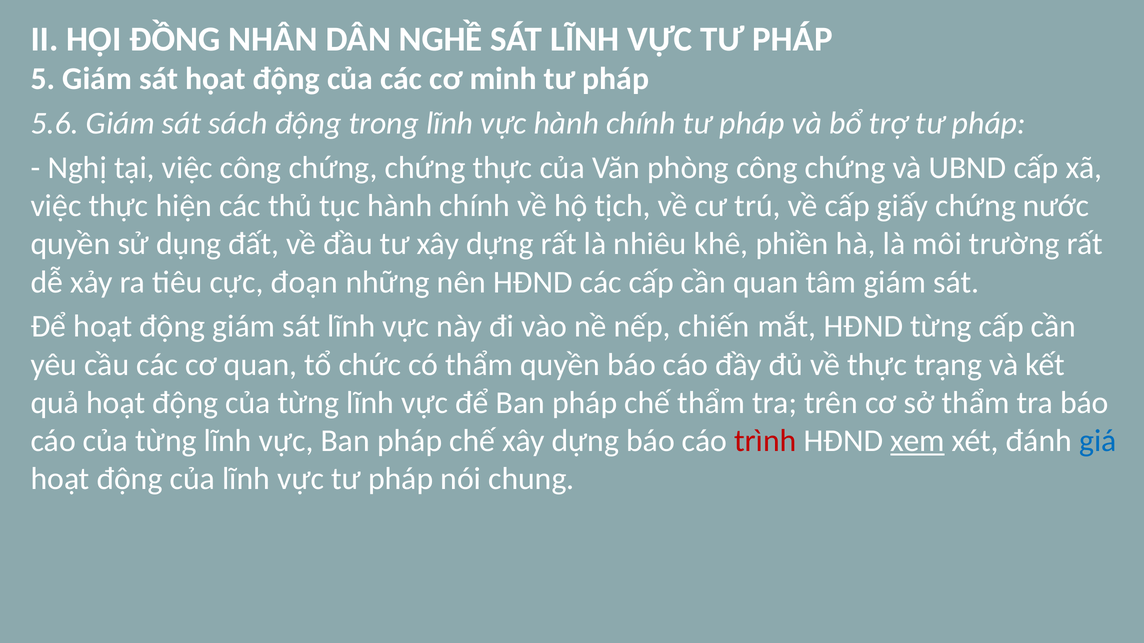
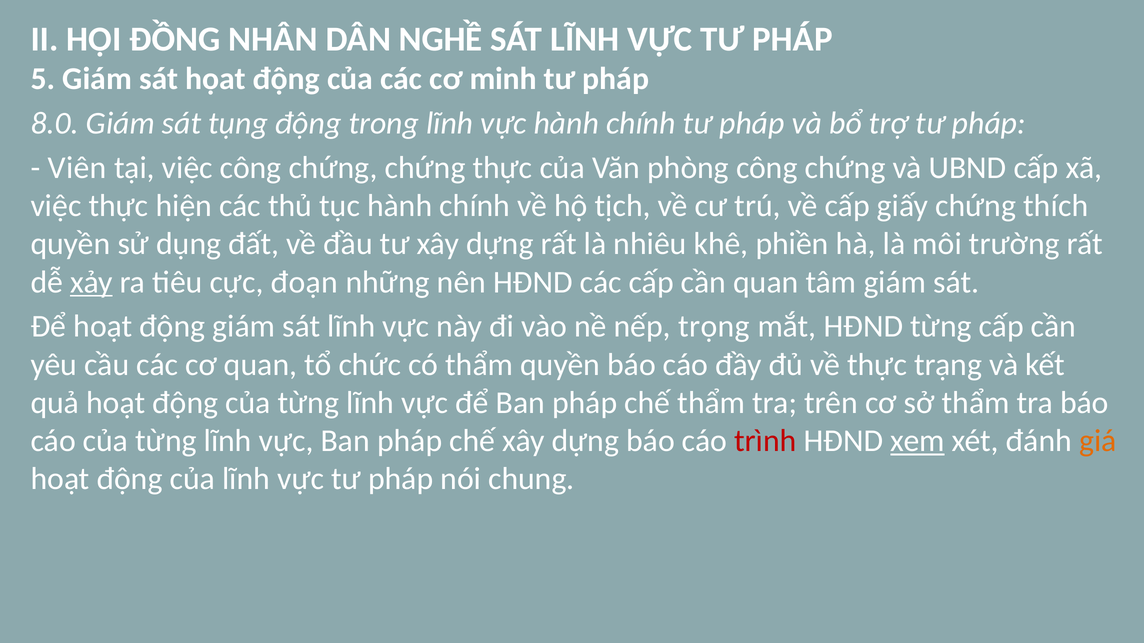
5.6: 5.6 -> 8.0 (55, 123)
sách: sách -> tụng (238, 123)
Nghị: Nghị -> Viên (77, 168)
nước: nước -> thích (1056, 206)
xảy underline: none -> present (91, 282)
chiến: chiến -> trọng (714, 327)
giá colour: blue -> orange (1098, 441)
